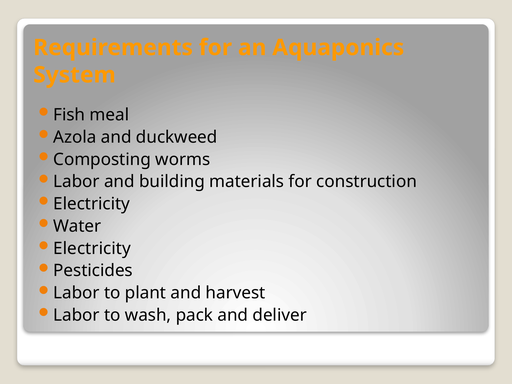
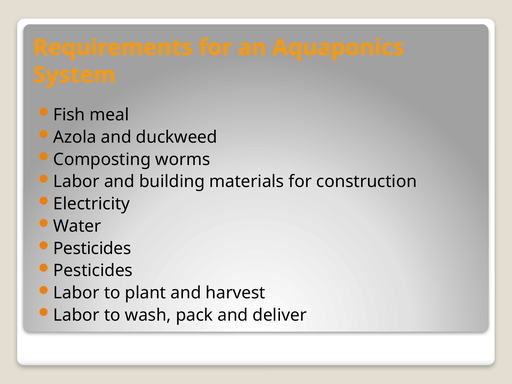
Electricity: Electricity -> Pesticides (92, 248)
